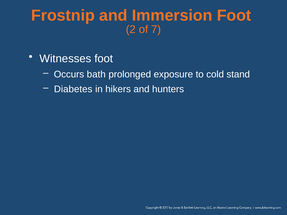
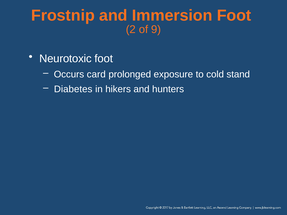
7: 7 -> 9 (156, 29)
Witnesses: Witnesses -> Neurotoxic (66, 59)
bath: bath -> card (96, 74)
